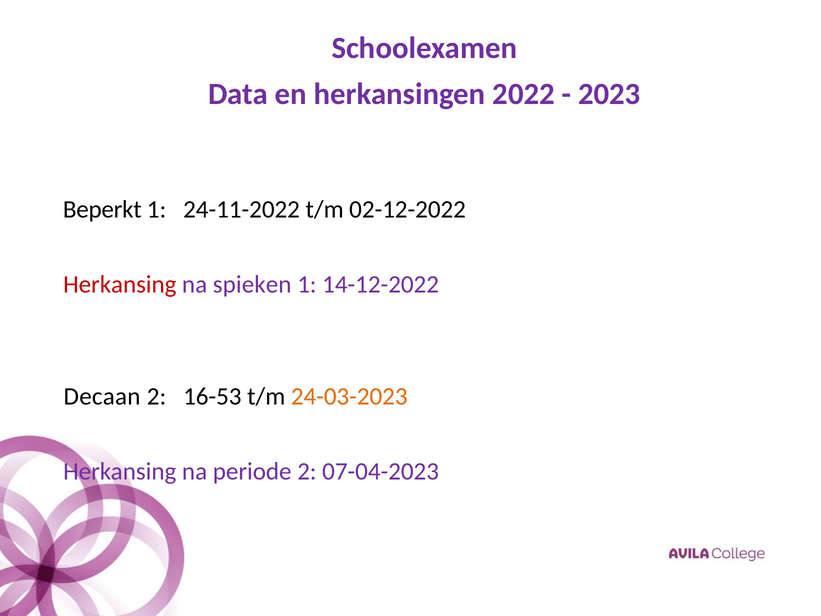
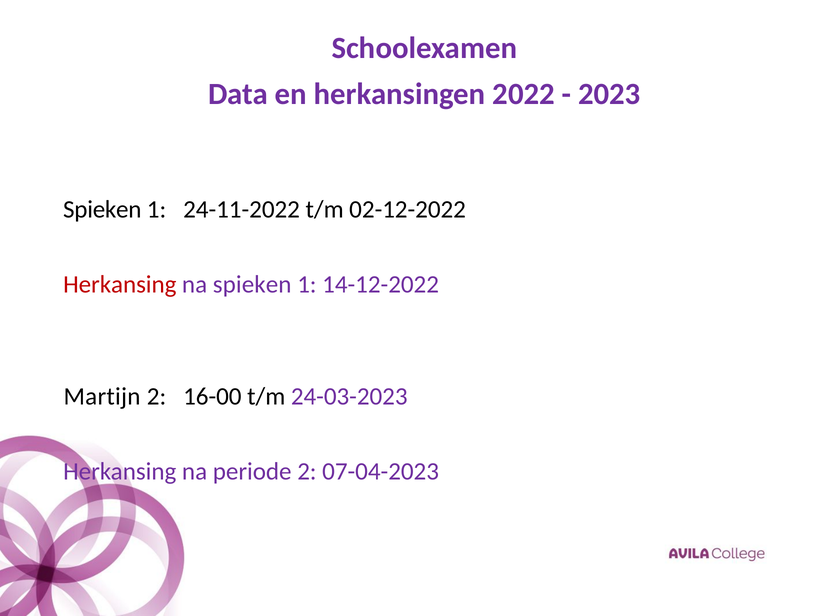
Beperkt: Beperkt -> Spieken (102, 209)
Decaan: Decaan -> Martijn (102, 396)
16-53: 16-53 -> 16-00 (212, 396)
24-03-2023 colour: orange -> purple (349, 396)
